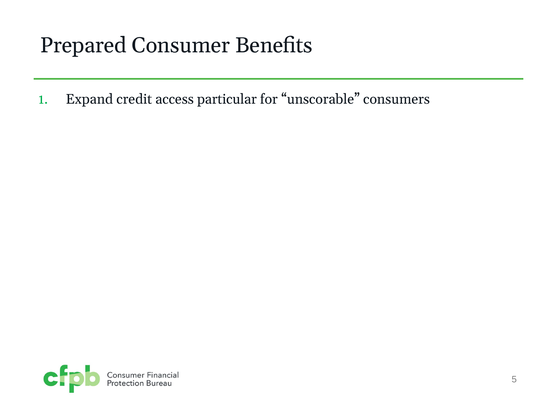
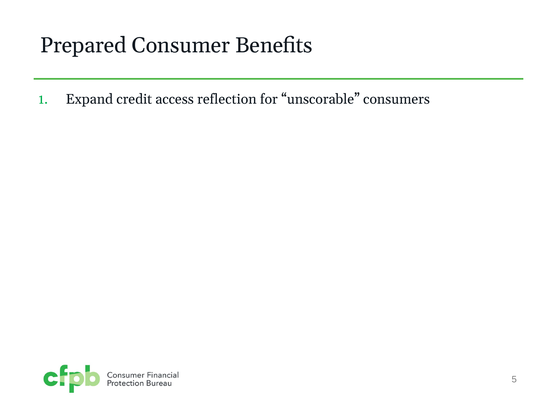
particular: particular -> reflection (227, 99)
